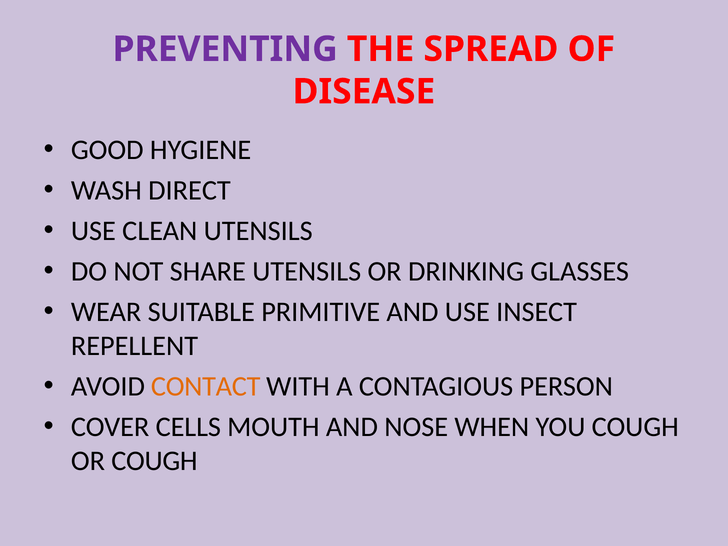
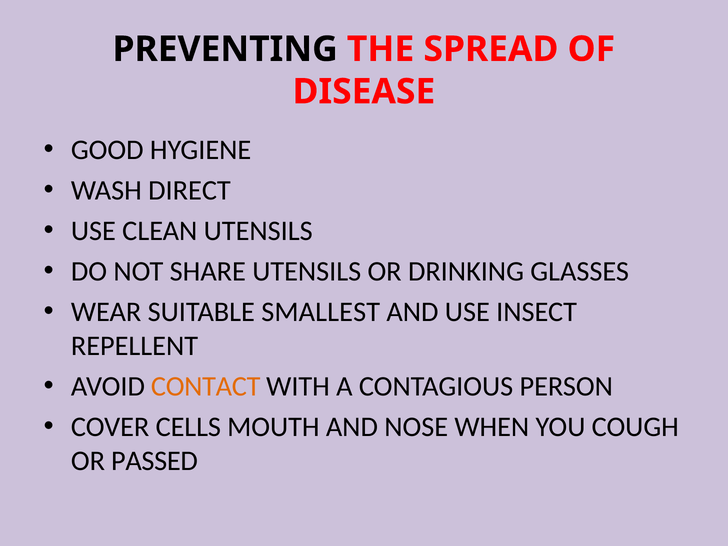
PREVENTING colour: purple -> black (225, 49)
PRIMITIVE: PRIMITIVE -> SMALLEST (321, 312)
OR COUGH: COUGH -> PASSED (154, 461)
